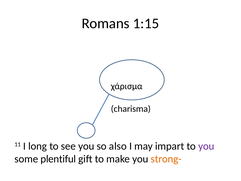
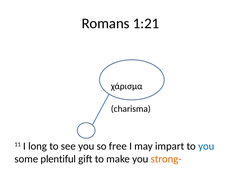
1:15: 1:15 -> 1:21 (146, 23)
also: also -> free (118, 146)
you colour: purple -> blue (206, 146)
